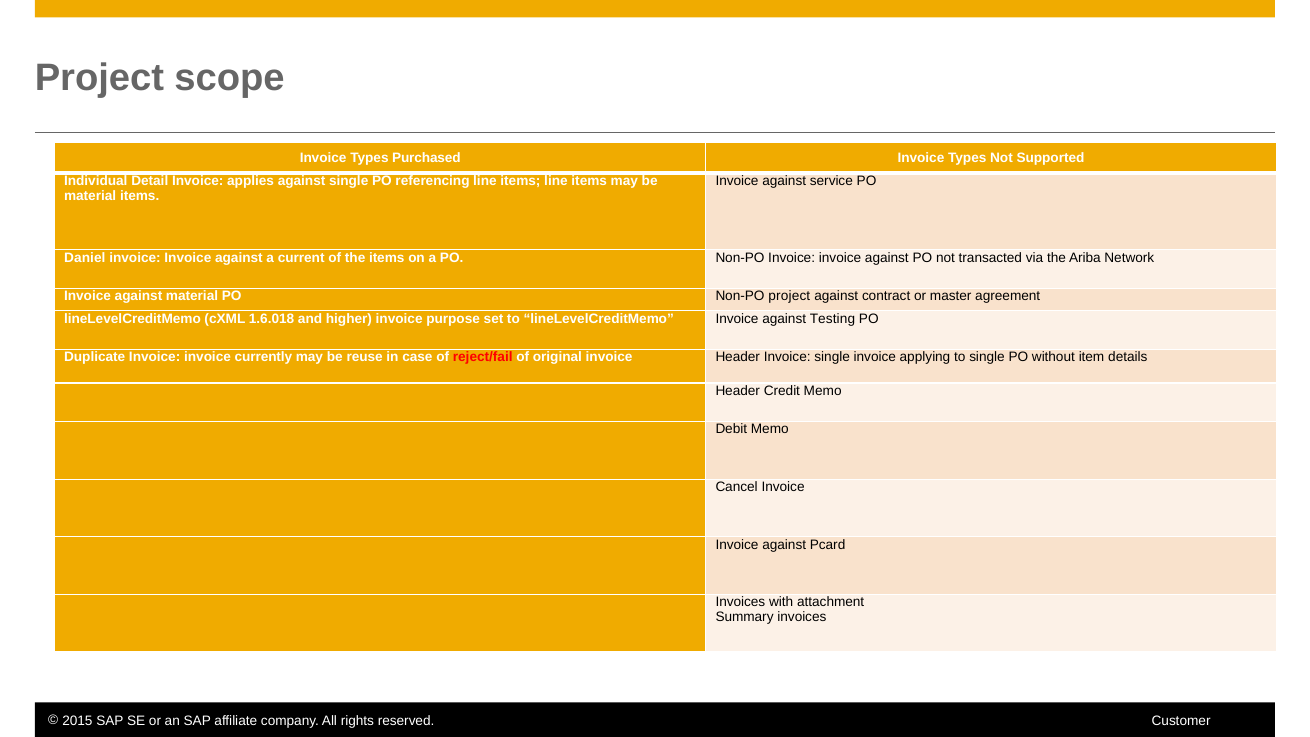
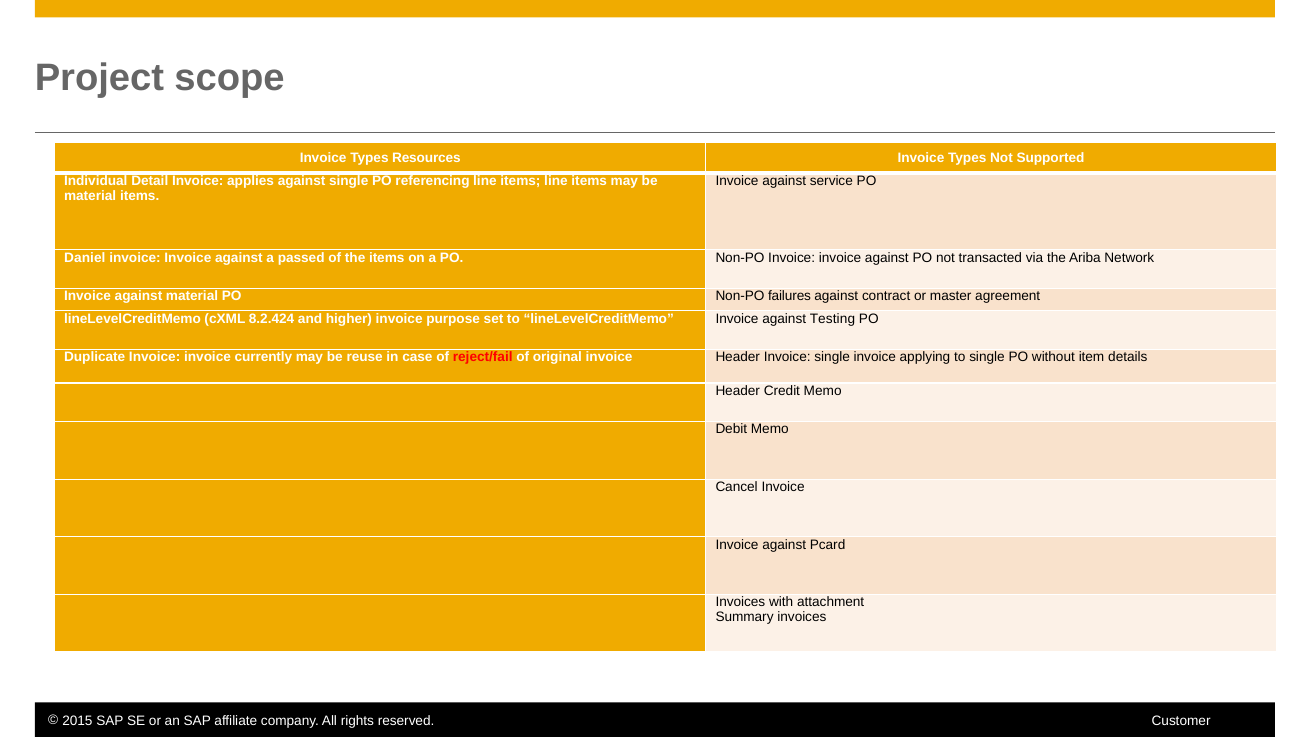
Purchased: Purchased -> Resources (426, 158)
current: current -> passed (301, 258)
Non-PO project: project -> failures (790, 296)
1.6.018: 1.6.018 -> 8.2.424 (272, 318)
